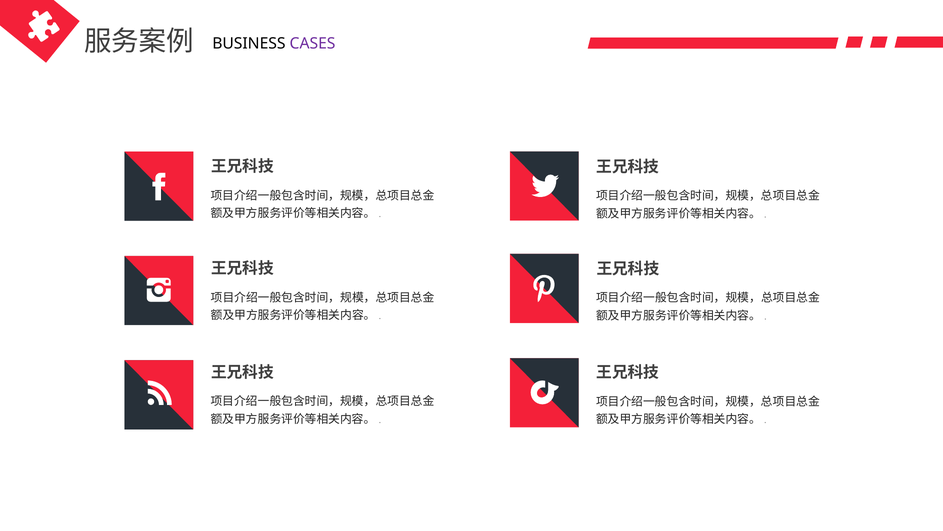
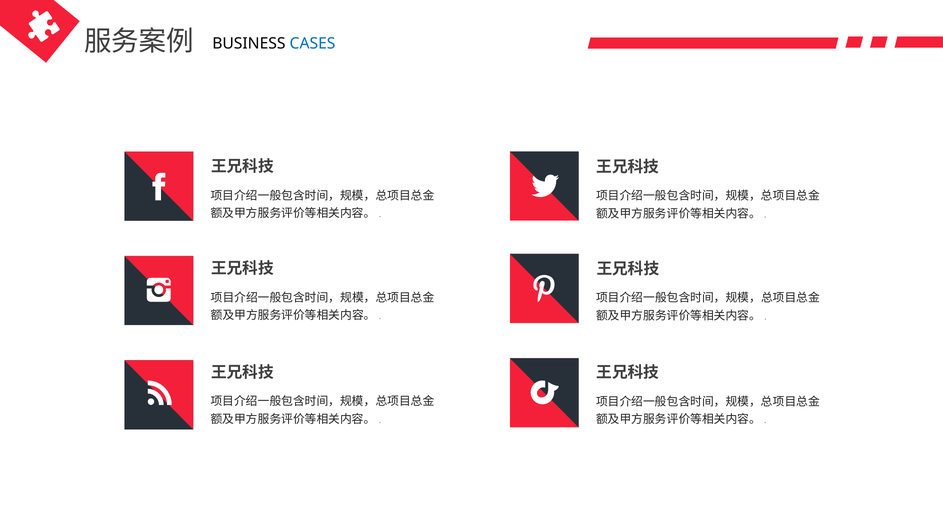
CASES colour: purple -> blue (313, 43)
